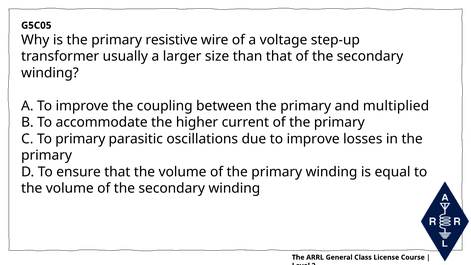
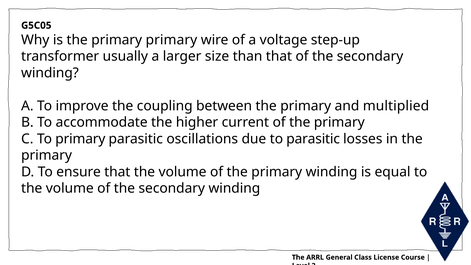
primary resistive: resistive -> primary (171, 40)
due to improve: improve -> parasitic (313, 139)
